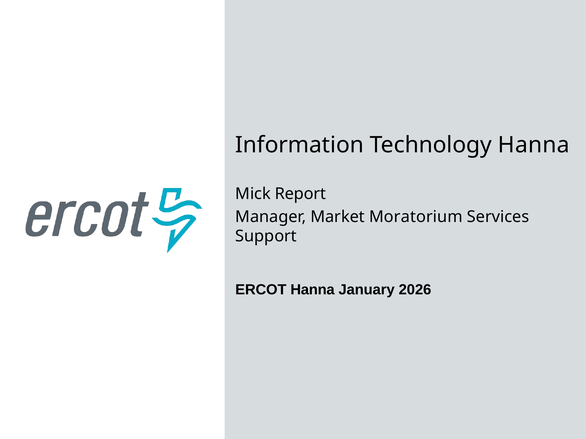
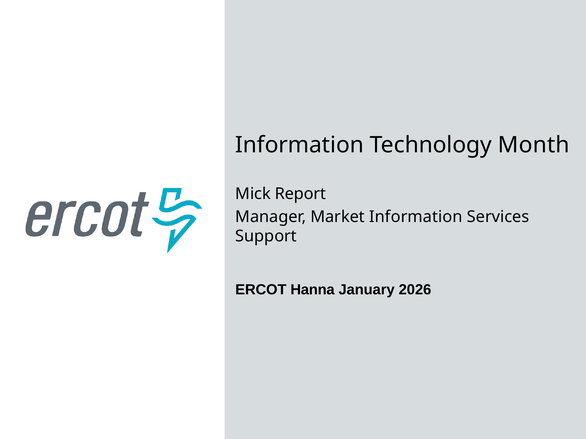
Technology Hanna: Hanna -> Month (534, 145)
Market Moratorium: Moratorium -> Information (416, 217)
